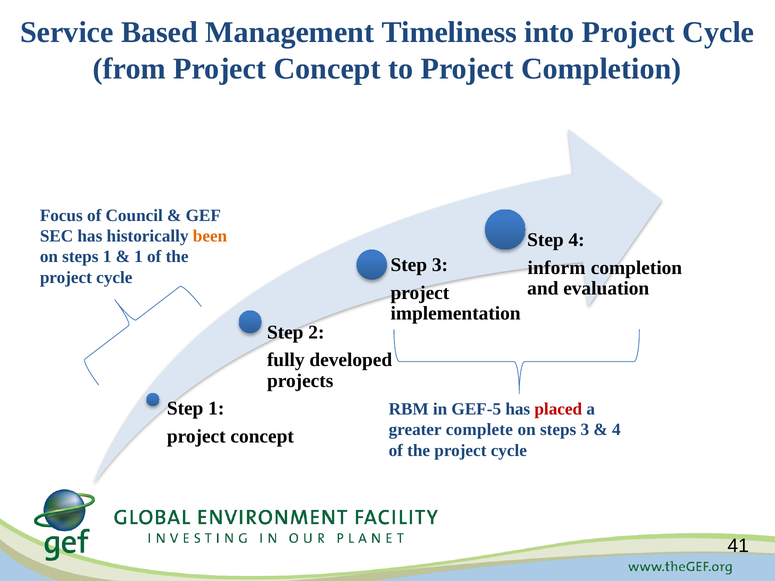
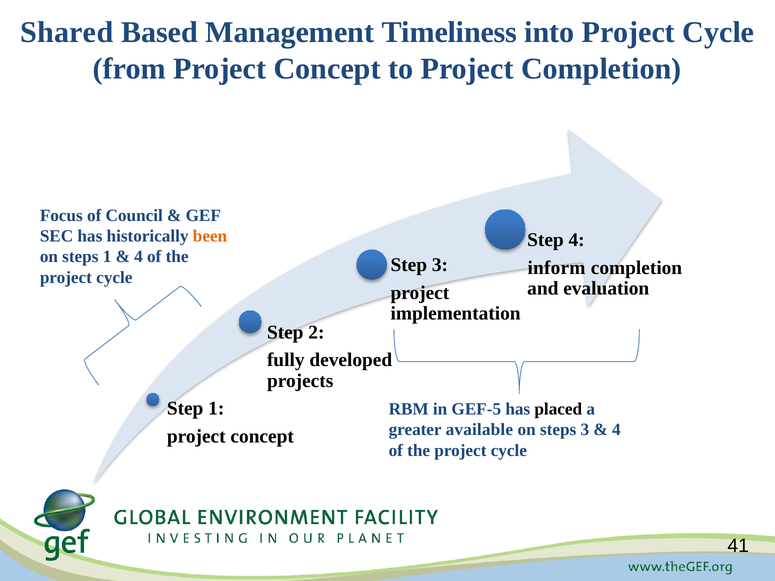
Service: Service -> Shared (67, 32)
1: 1 -> 4 (139, 257)
placed colour: red -> black (558, 409)
complete: complete -> available (479, 430)
